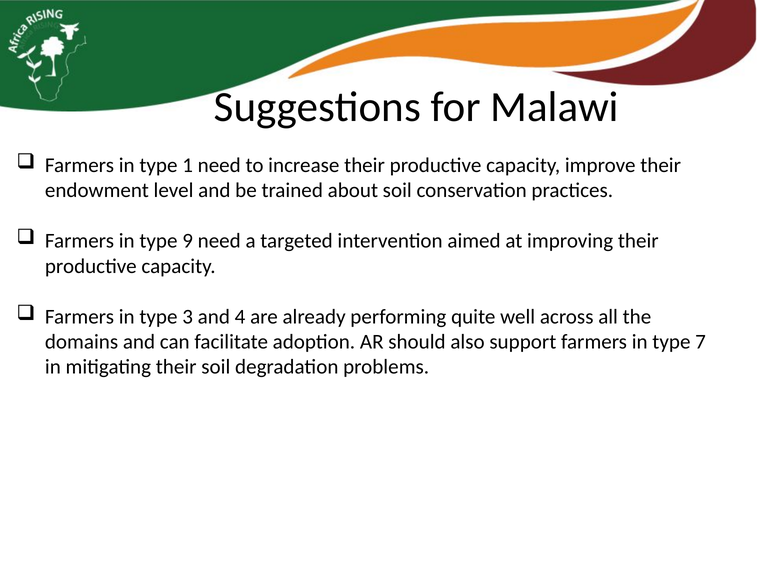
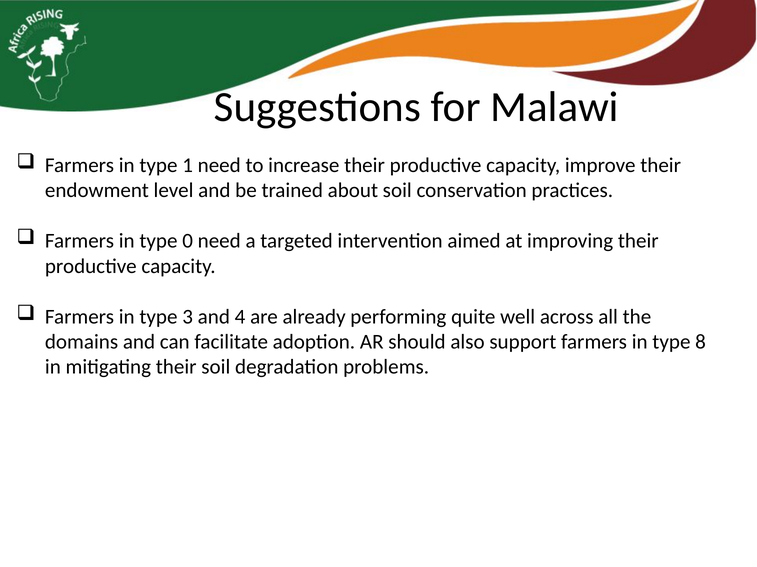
9: 9 -> 0 (188, 241)
7: 7 -> 8 (701, 342)
